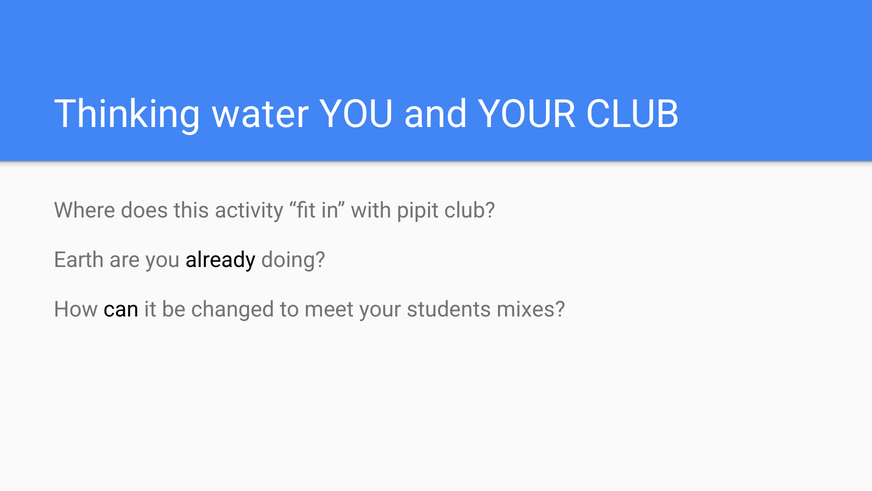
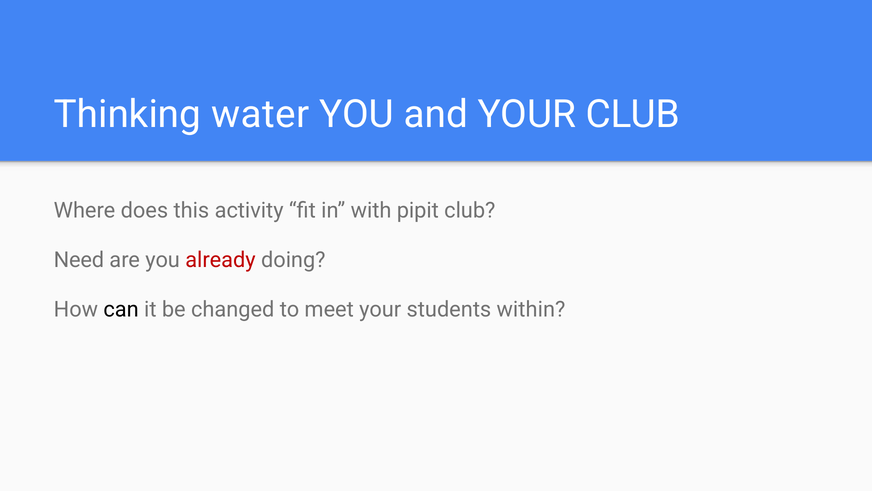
Earth: Earth -> Need (79, 260)
already colour: black -> red (220, 260)
mixes: mixes -> within (531, 309)
